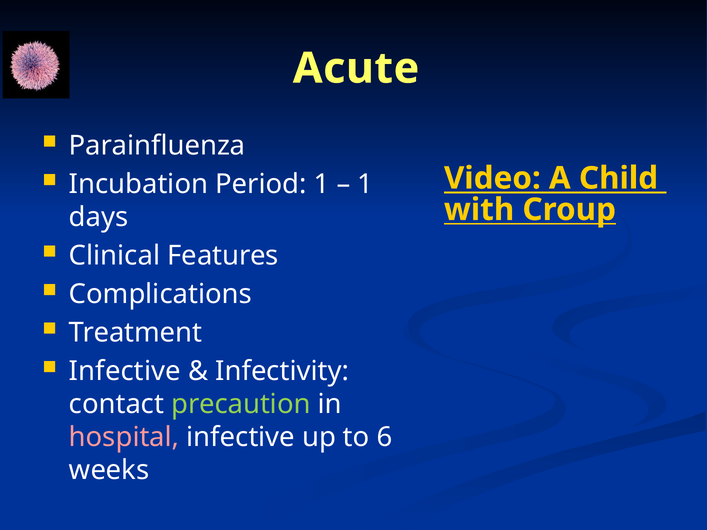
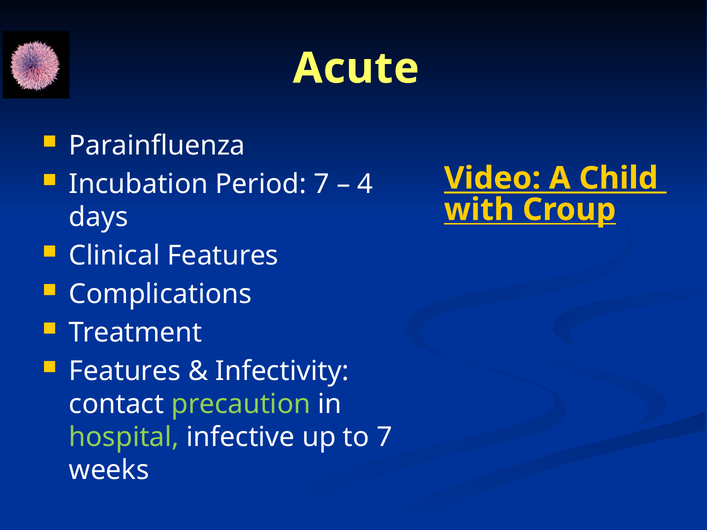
Period 1: 1 -> 7 (322, 184)
1: 1 -> 4 (365, 184)
Infective: Infective -> Features (125, 371)
hospital colour: pink -> light green (124, 437)
to 6: 6 -> 7 (384, 437)
